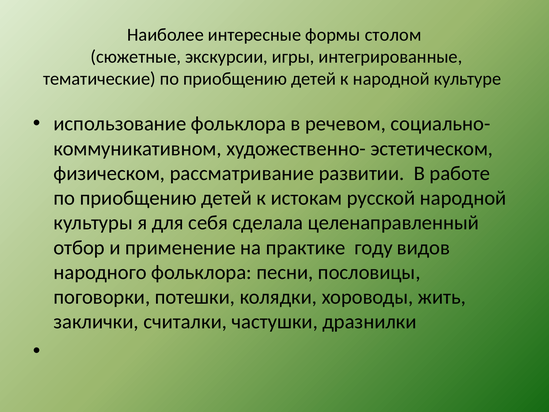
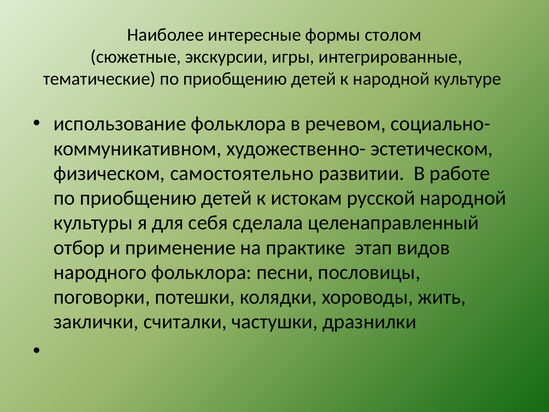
рассматривание: рассматривание -> самостоятельно (242, 173)
году: году -> этап (373, 247)
